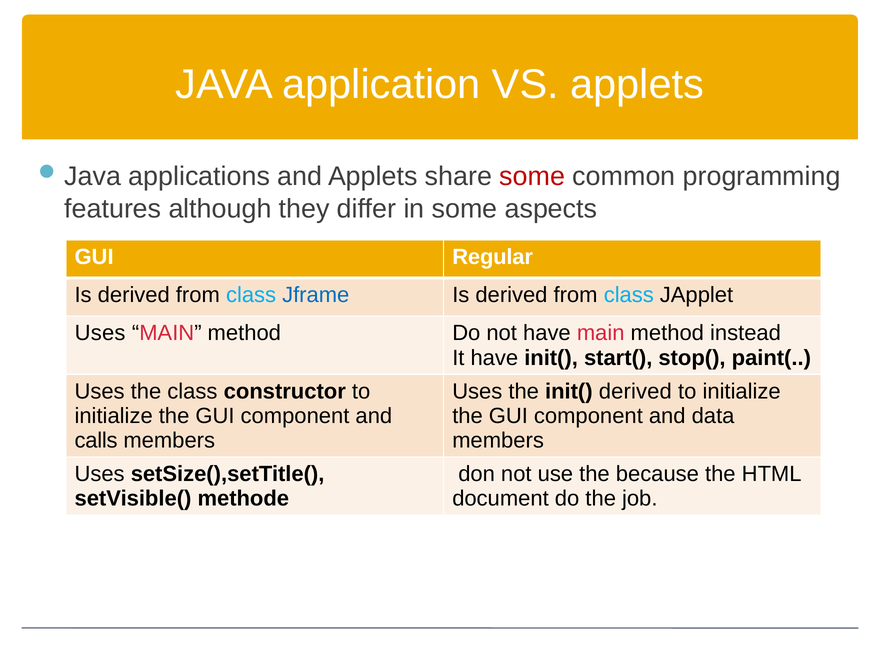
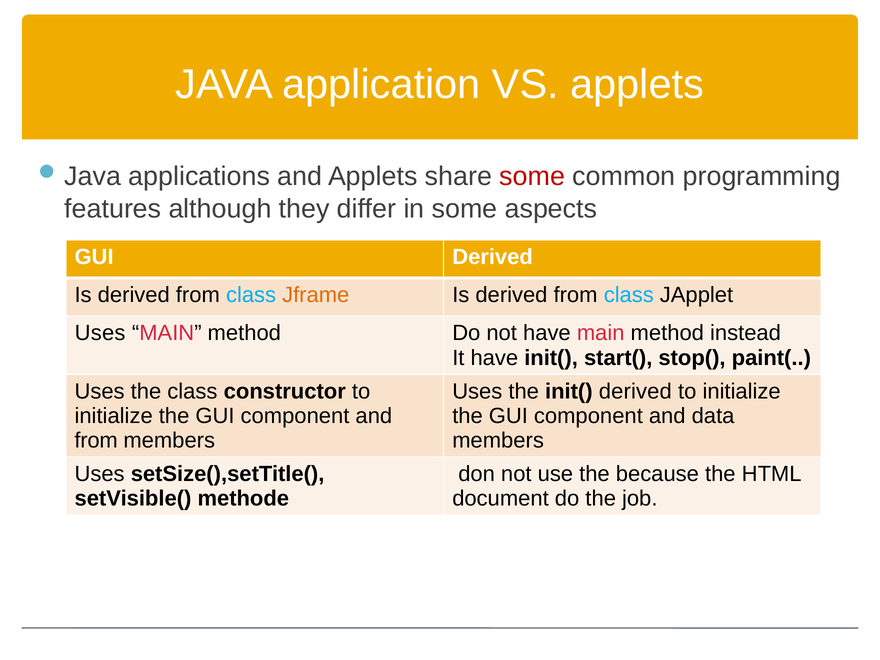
GUI Regular: Regular -> Derived (493, 257)
Jframe colour: blue -> orange (316, 295)
calls: calls -> from (96, 441)
